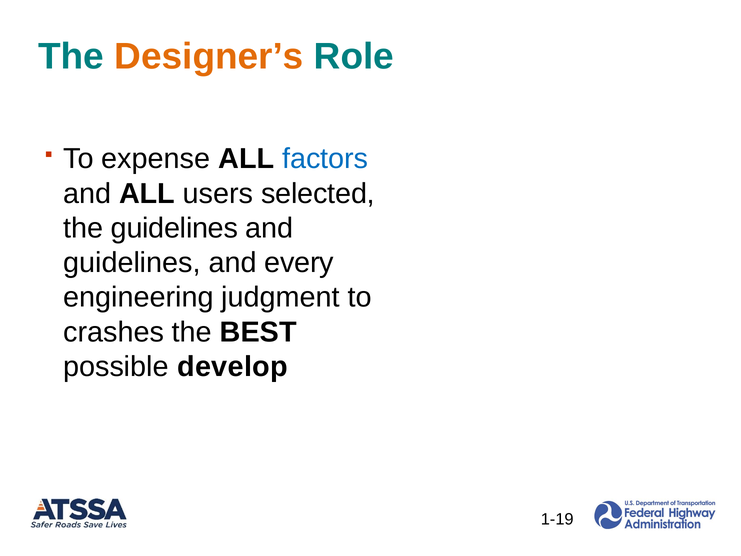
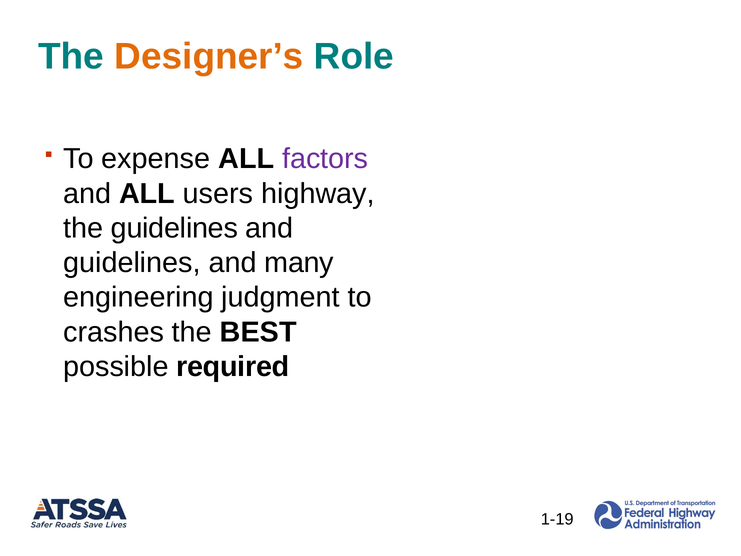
factors colour: blue -> purple (325, 159)
selected: selected -> highway (318, 193)
every: every -> many (299, 263)
develop: develop -> required (233, 366)
